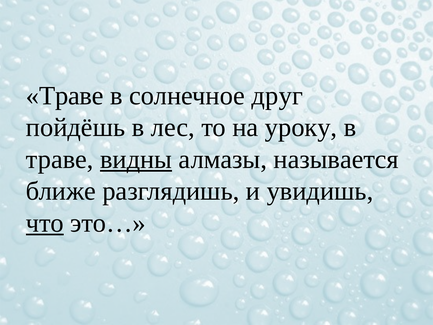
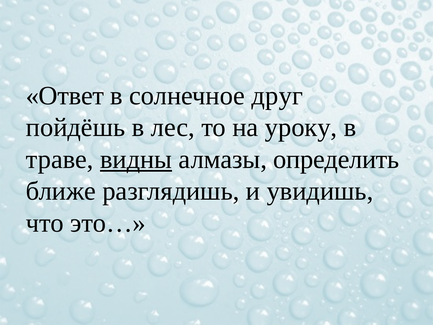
Траве: Траве -> Ответ (65, 96)
называется: называется -> определить (336, 159)
что underline: present -> none (45, 223)
